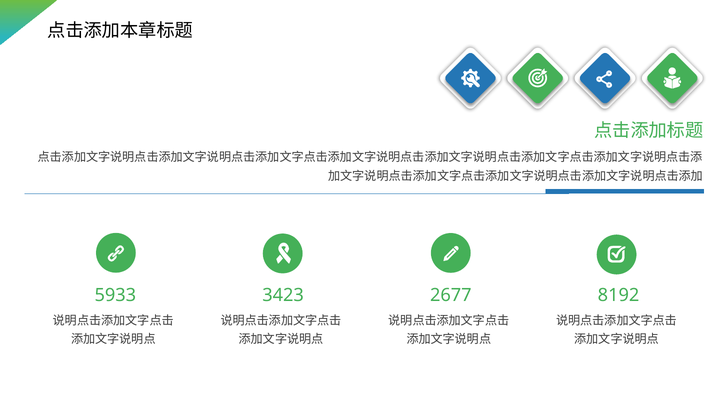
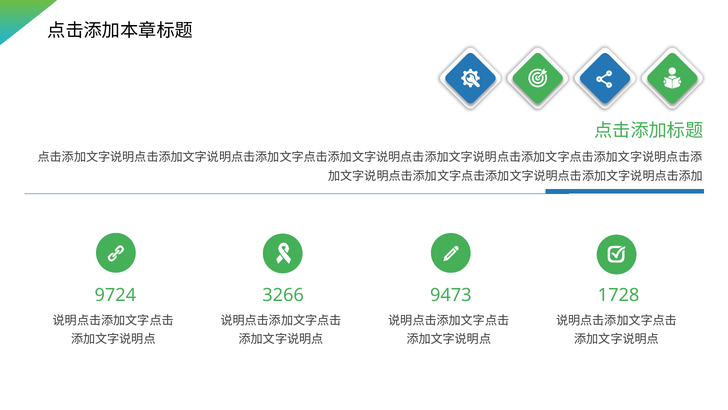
5933: 5933 -> 9724 (115, 295)
3423: 3423 -> 3266 (283, 295)
2677: 2677 -> 9473 (451, 295)
8192: 8192 -> 1728 (619, 295)
